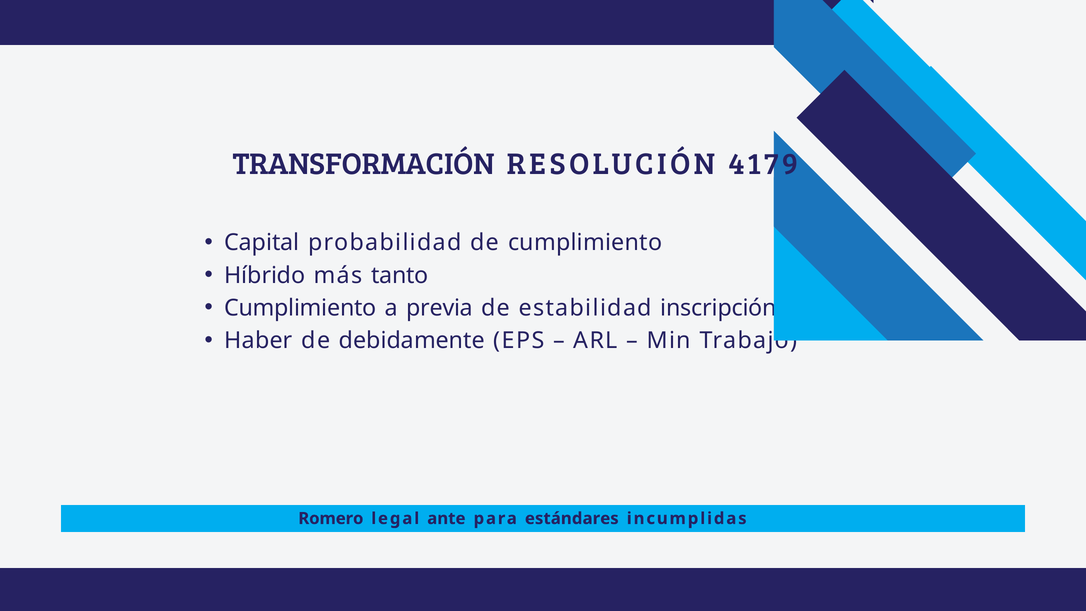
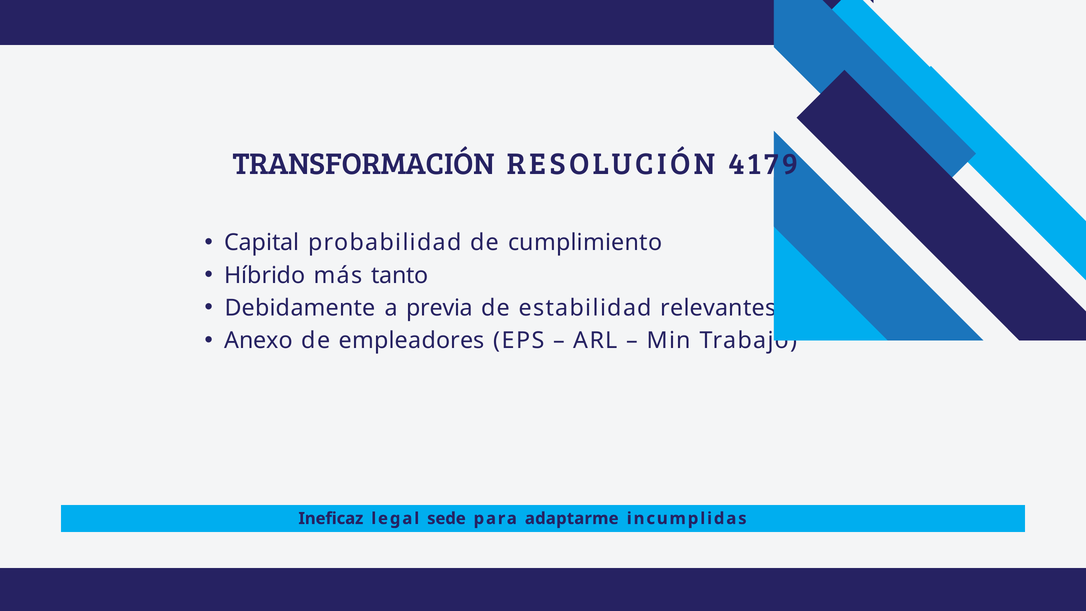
Cumplimiento: Cumplimiento -> Debidamente (300, 308)
inscripción: inscripción -> relevantes (718, 308)
Haber: Haber -> Anexo (259, 341)
debidamente: debidamente -> empleadores (412, 341)
Romero: Romero -> Ineficaz (331, 518)
ante: ante -> sede (446, 518)
estándares: estándares -> adaptarme (572, 518)
